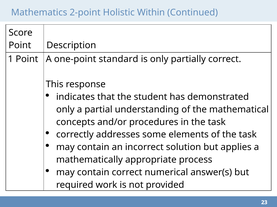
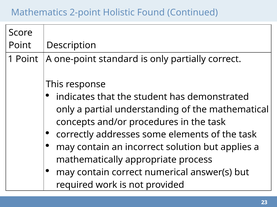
Within: Within -> Found (151, 12)
